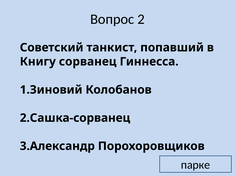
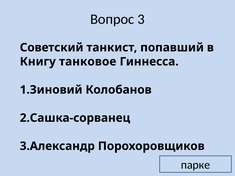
2: 2 -> 3 (141, 19)
сорванец: сорванец -> танковое (88, 62)
